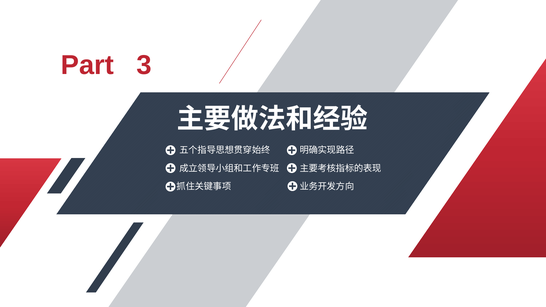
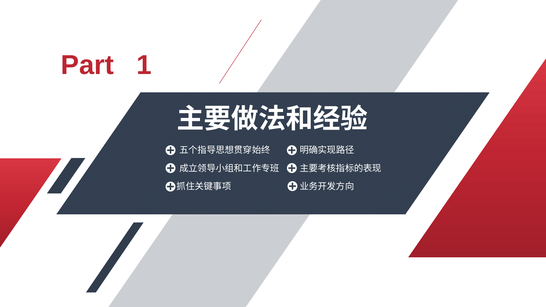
3: 3 -> 1 (144, 65)
